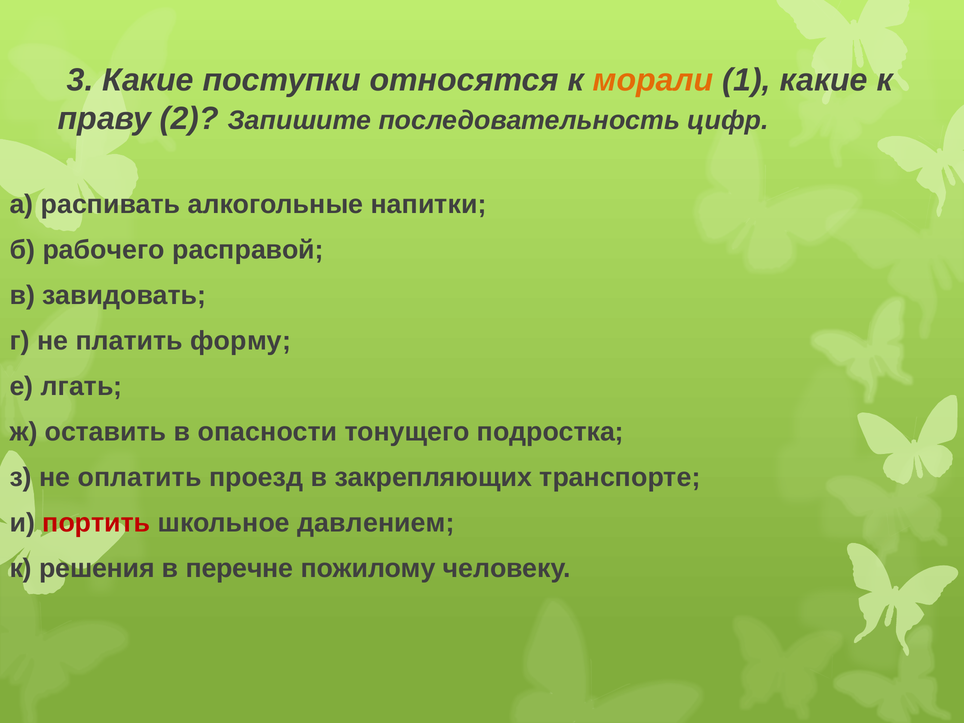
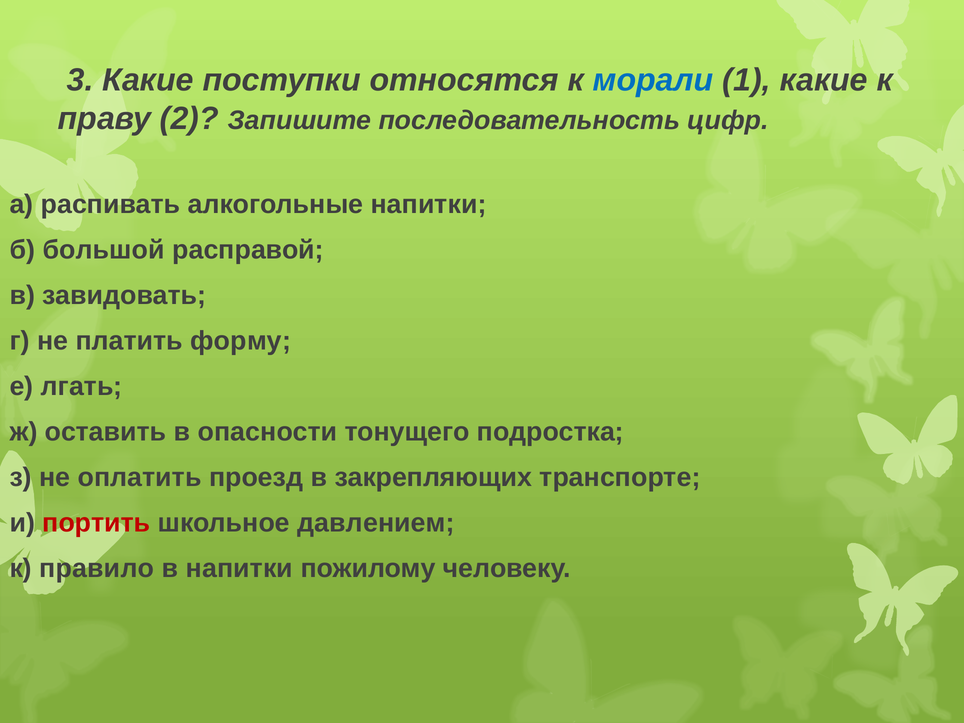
морали colour: orange -> blue (653, 80)
рабочего: рабочего -> большой (104, 250)
решения: решения -> правило (97, 569)
в перечне: перечне -> напитки (239, 569)
